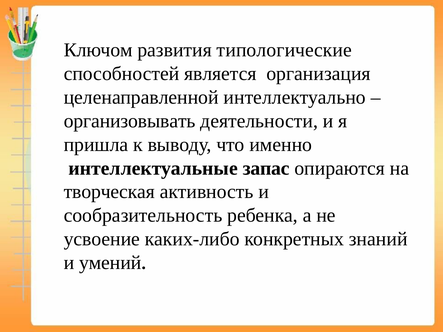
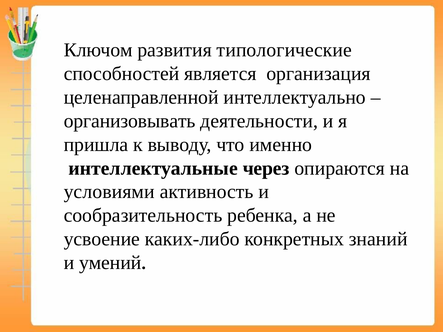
запас: запас -> через (266, 168)
творческая: творческая -> условиями (109, 192)
